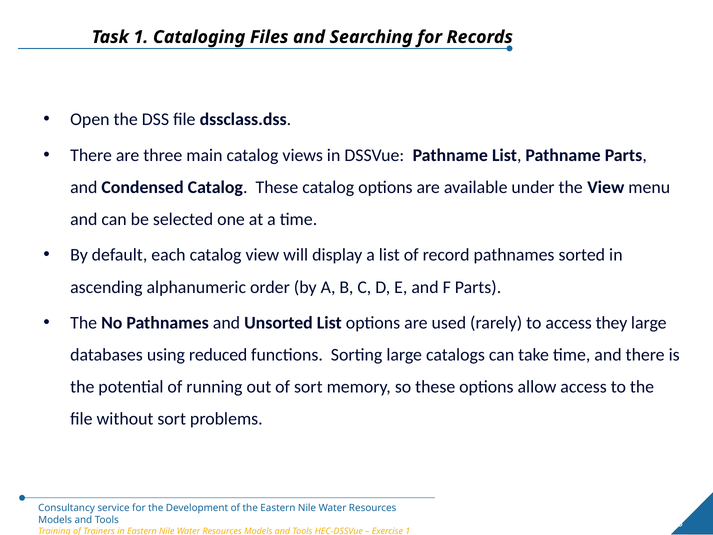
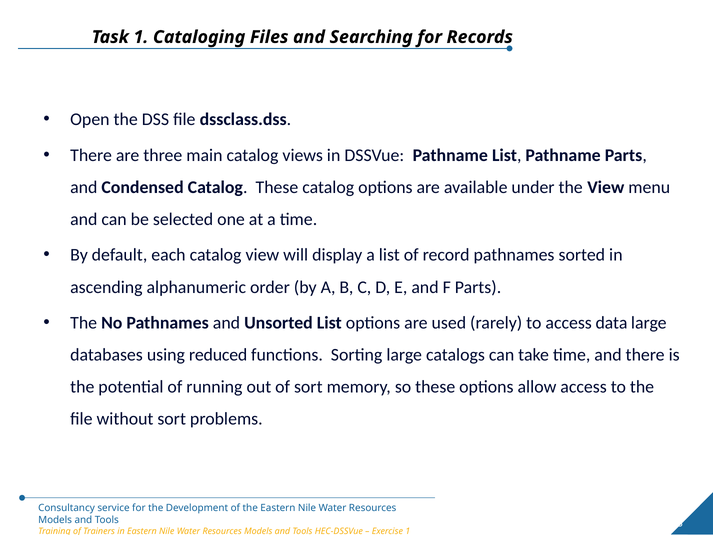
they: they -> data (611, 323)
